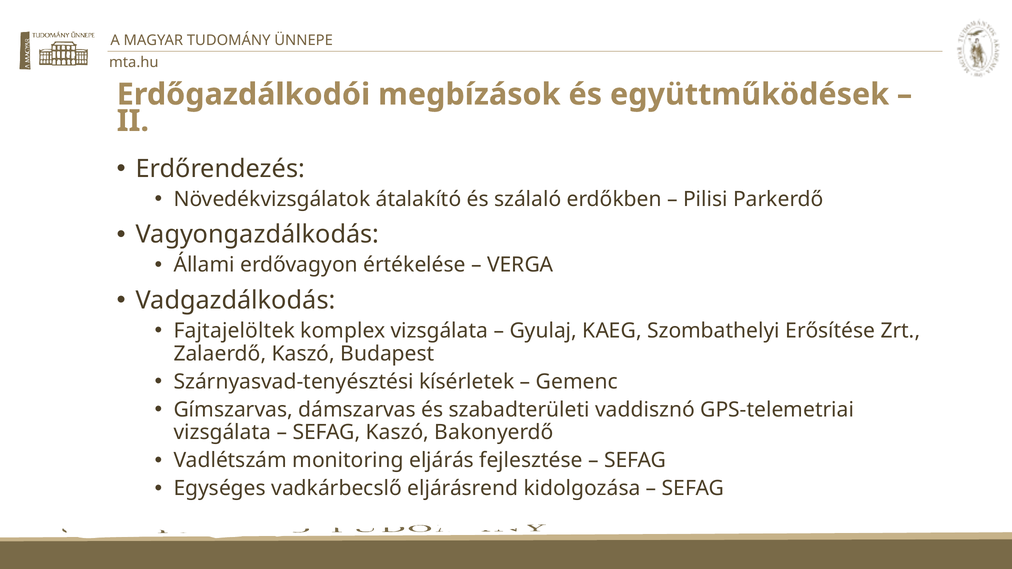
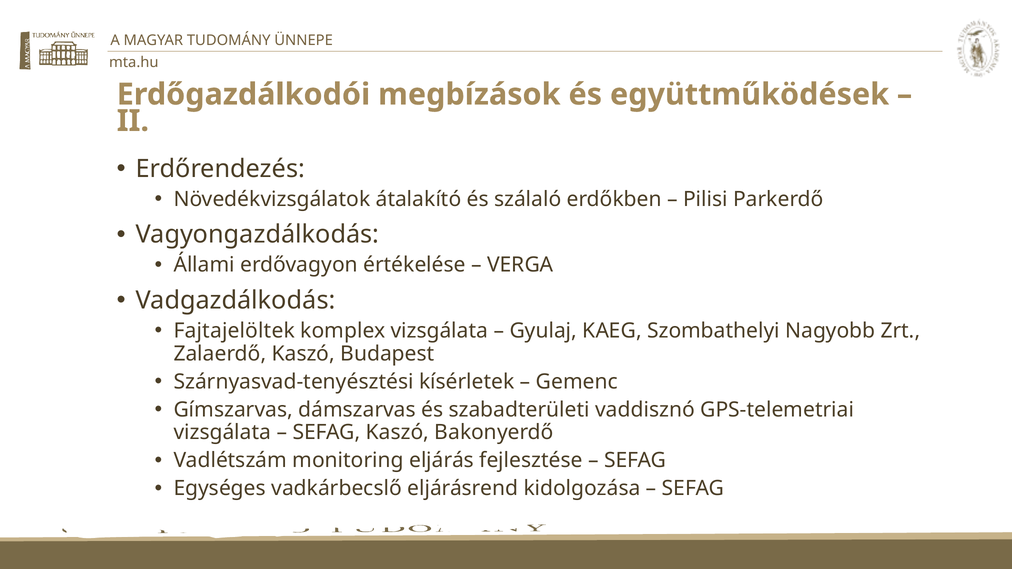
Erősítése: Erősítése -> Nagyobb (830, 331)
